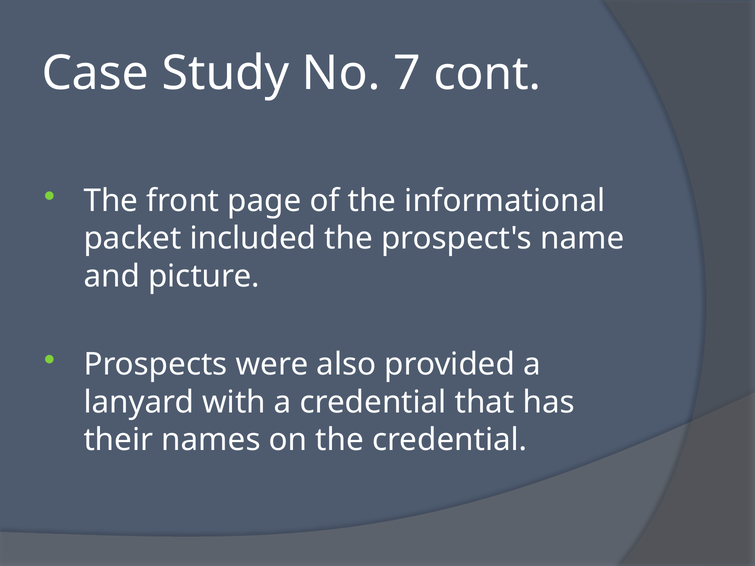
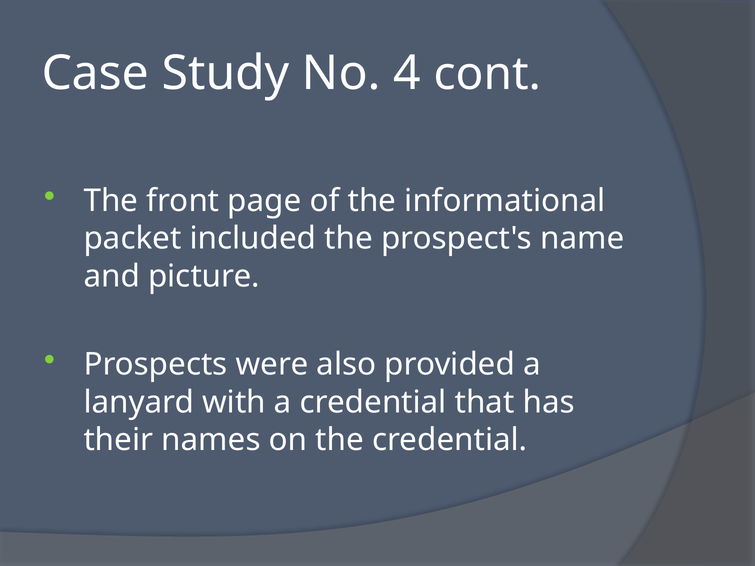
7: 7 -> 4 (407, 73)
